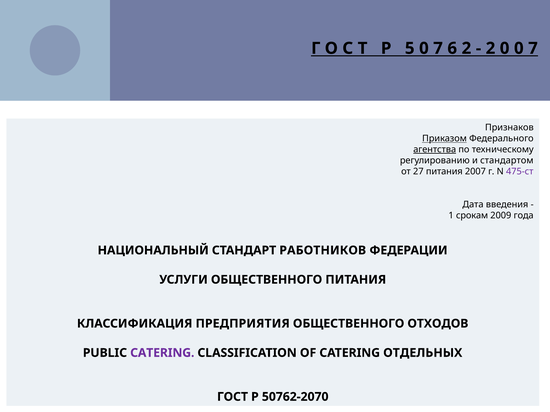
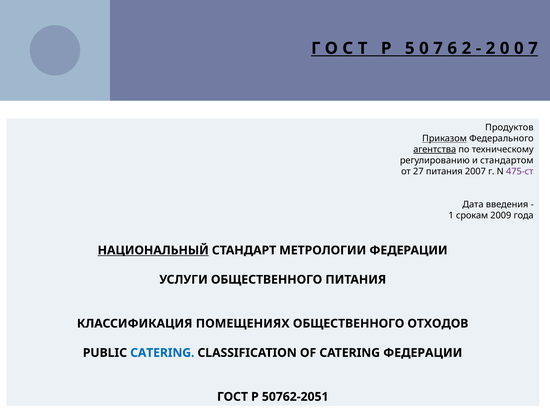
Признаков: Признаков -> Продуктов (509, 128)
НАЦИОНАЛЬНЫЙ underline: none -> present (153, 251)
РАБОТНИКОВ: РАБОТНИКОВ -> МЕТРОЛОГИИ (323, 251)
ПРЕДПРИЯТИЯ: ПРЕДПРИЯТИЯ -> ПОМЕЩЕНИЯХ (243, 324)
CATERING colour: purple -> blue (162, 353)
CATERING ОТДЕЛЬНЫХ: ОТДЕЛЬНЫХ -> ФЕДЕРАЦИИ (423, 353)
50762-2070: 50762-2070 -> 50762-2051 (295, 397)
